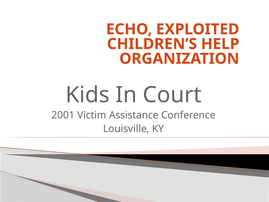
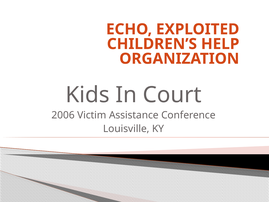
2001: 2001 -> 2006 (63, 115)
